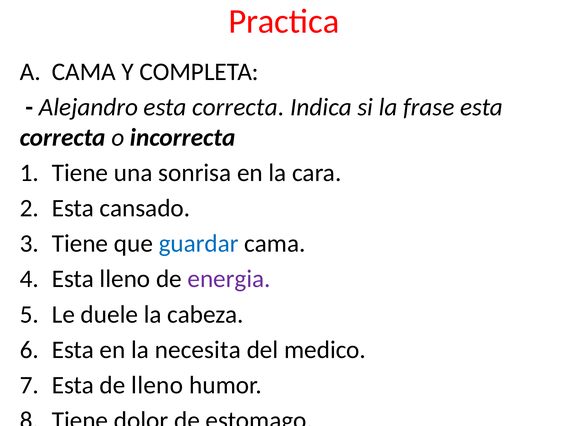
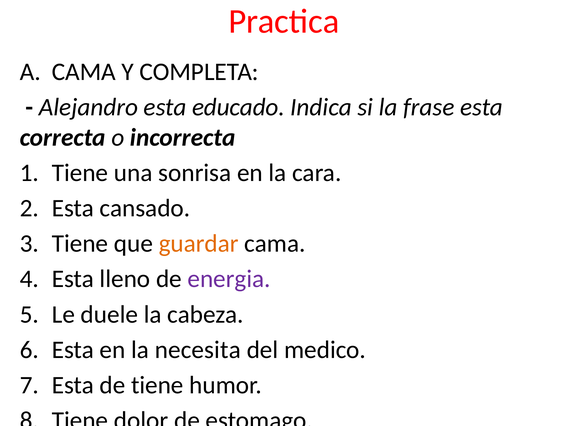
Alejandro esta correcta: correcta -> educado (238, 107)
guardar colour: blue -> orange (199, 244)
de lleno: lleno -> tiene (157, 385)
